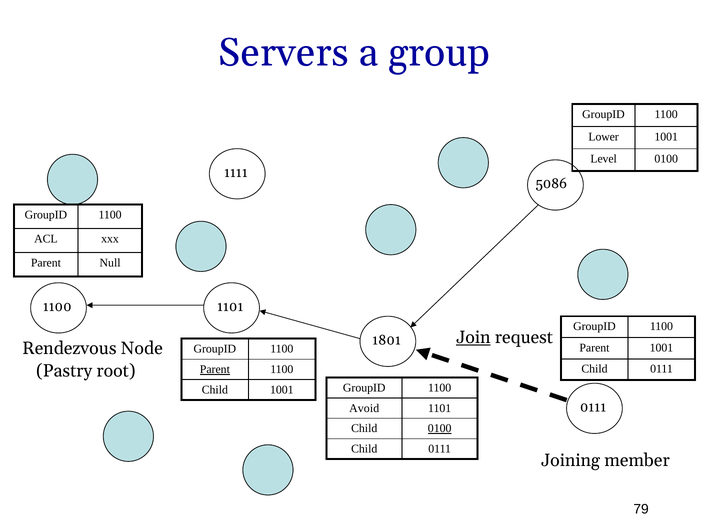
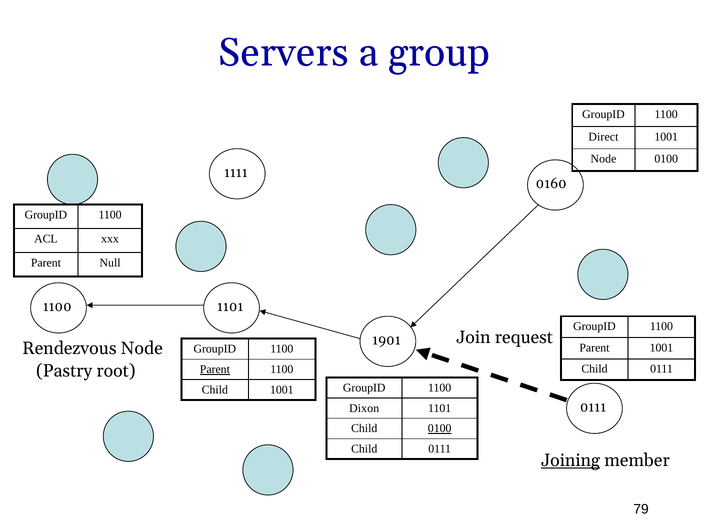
Lower: Lower -> Direct (603, 137)
Level: Level -> Node (603, 159)
5086: 5086 -> 0160 (551, 184)
Join underline: present -> none (473, 337)
1801: 1801 -> 1901 (386, 340)
Avoid: Avoid -> Dixon (364, 408)
Joining underline: none -> present (571, 460)
